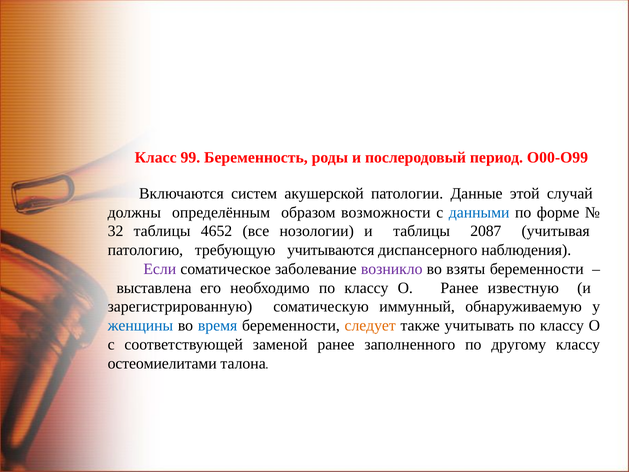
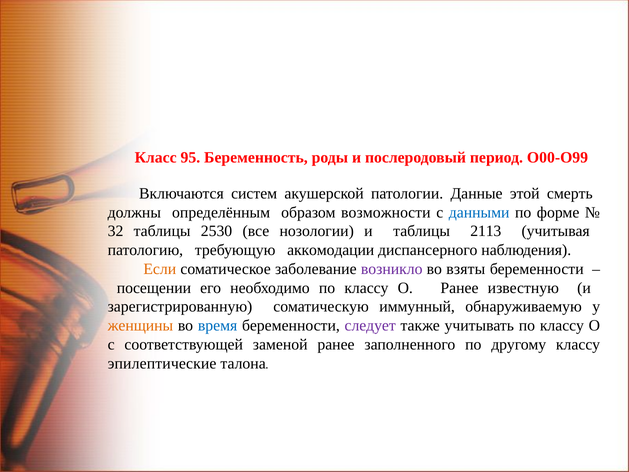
99: 99 -> 95 (190, 157)
случай: случай -> смерть (570, 193)
4652: 4652 -> 2530 (217, 231)
2087: 2087 -> 2113 (486, 231)
учитываются: учитываются -> аккомодации (331, 250)
Если colour: purple -> orange (160, 269)
выставлена: выставлена -> посещении (154, 288)
женщины colour: blue -> orange (140, 325)
следует colour: orange -> purple (370, 325)
остеомиелитами: остеомиелитами -> эпилептические (162, 363)
